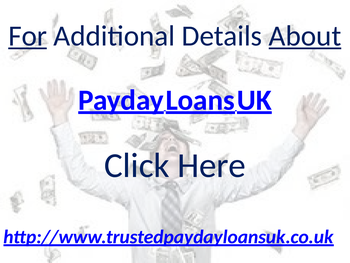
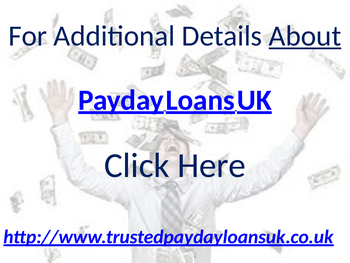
For underline: present -> none (28, 36)
